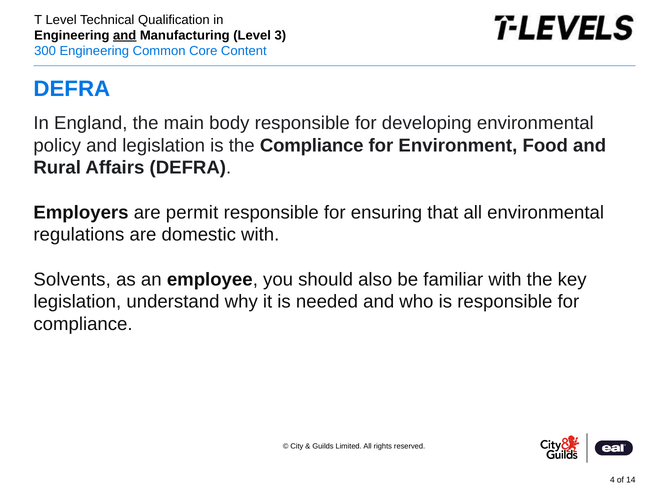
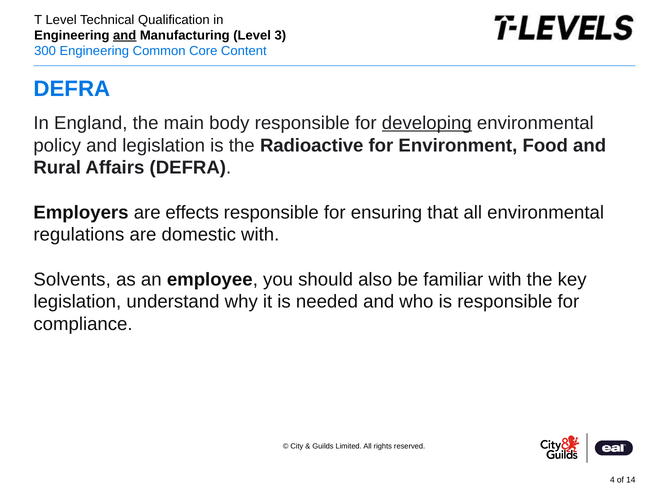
developing underline: none -> present (427, 123)
the Compliance: Compliance -> Radioactive (312, 145)
permit: permit -> effects (192, 212)
